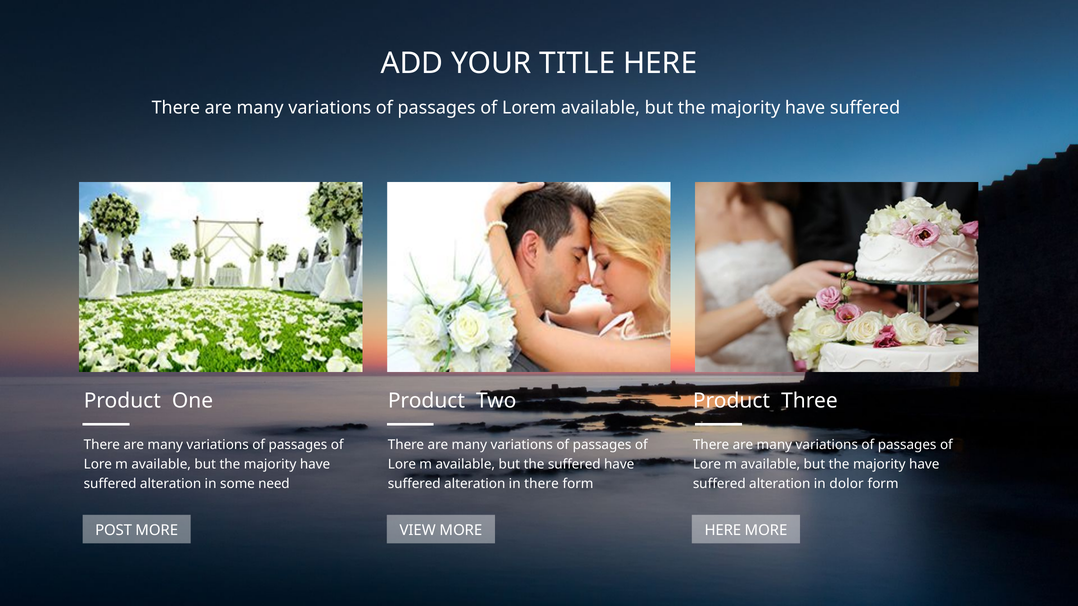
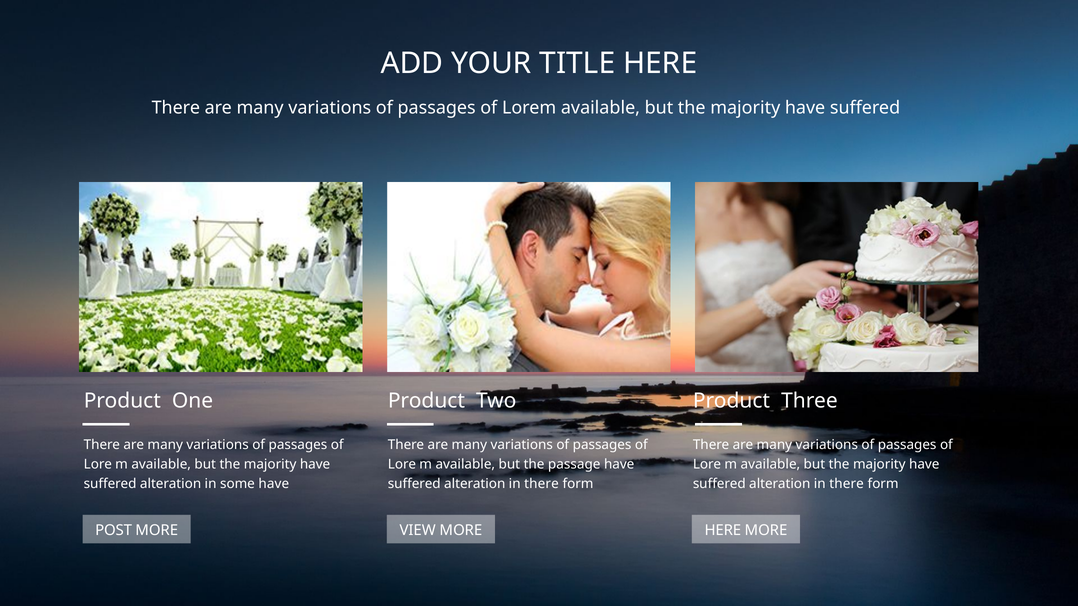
the suffered: suffered -> passage (574, 464)
some need: need -> have (274, 484)
dolor: dolor -> there (847, 484)
